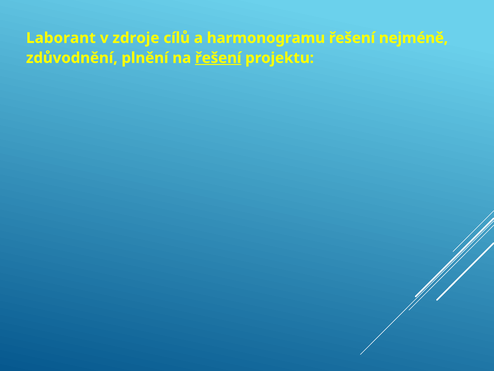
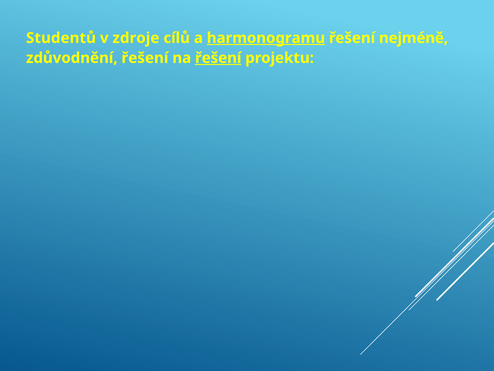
Laborant: Laborant -> Studentů (61, 38)
harmonogramu underline: none -> present (266, 38)
zdůvodnění plnění: plnění -> řešení (145, 58)
